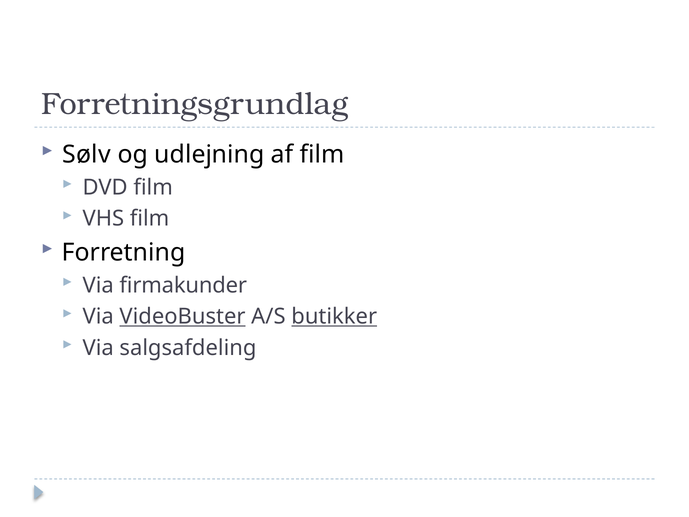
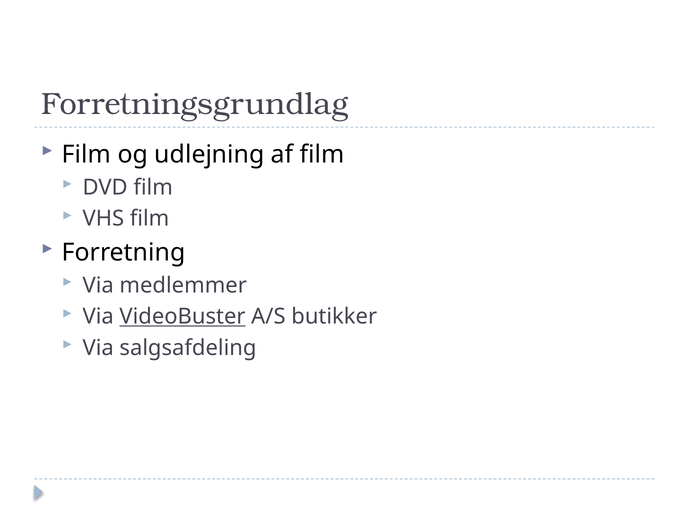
Sølv: Sølv -> Film (86, 155)
firmakunder: firmakunder -> medlemmer (183, 285)
butikker underline: present -> none (334, 316)
